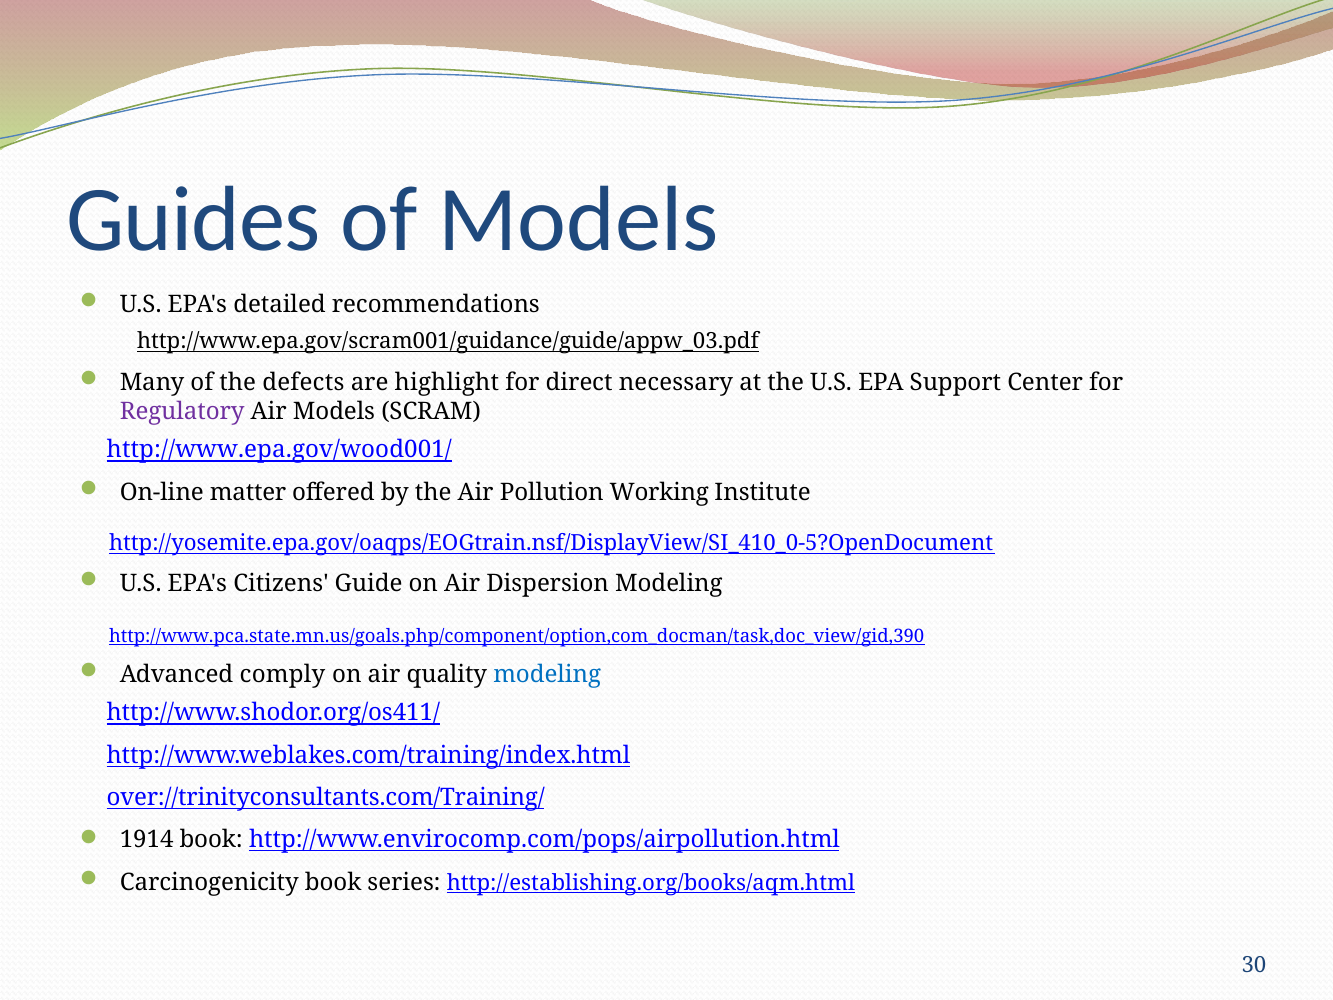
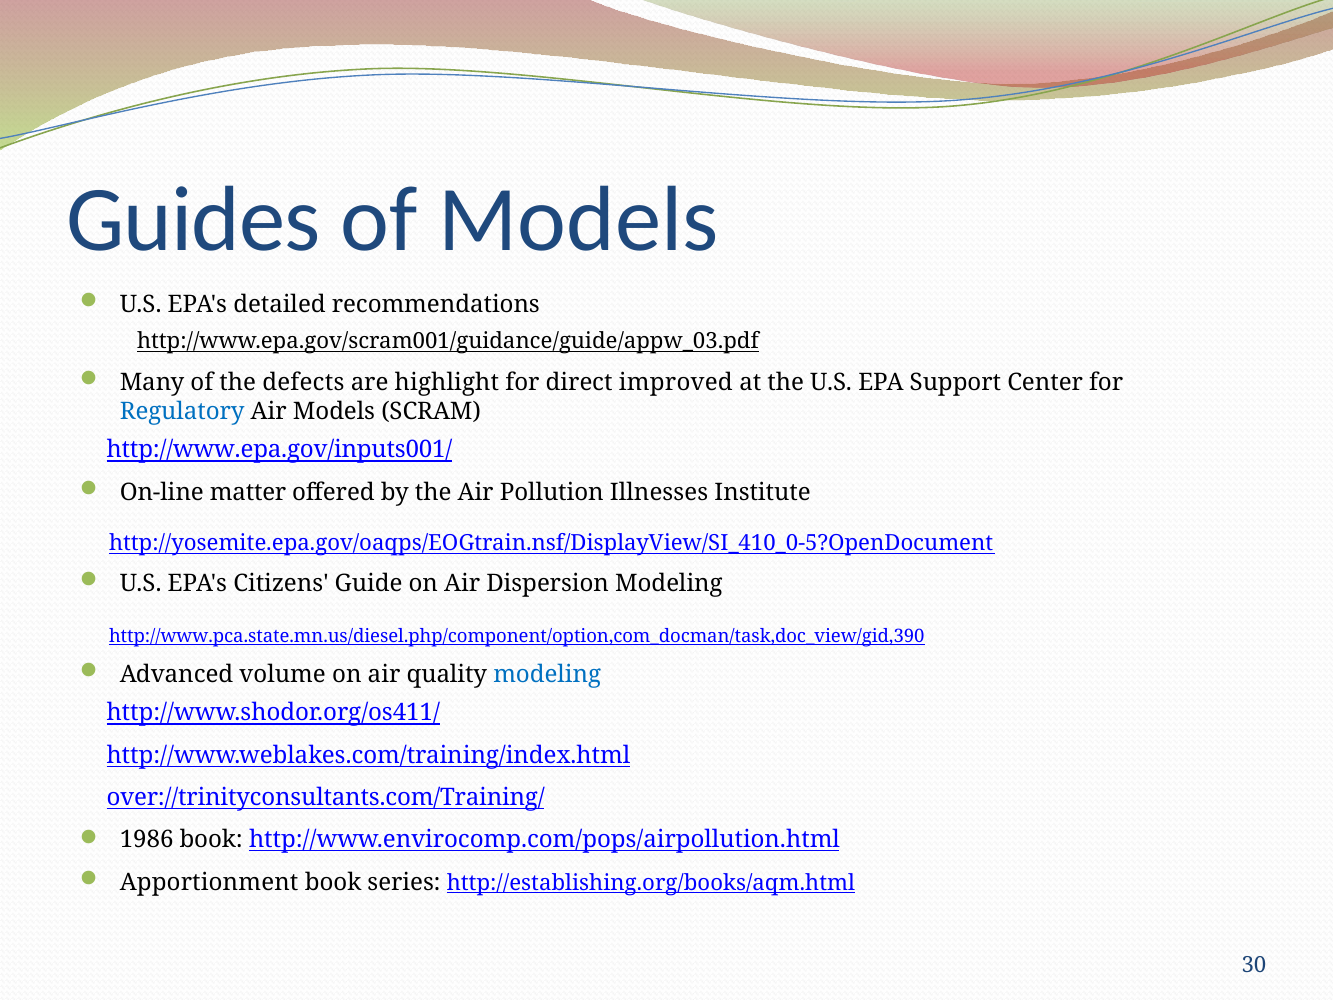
necessary: necessary -> improved (676, 382)
Regulatory colour: purple -> blue (182, 411)
http://www.epa.gov/wood001/: http://www.epa.gov/wood001/ -> http://www.epa.gov/inputs001/ (279, 450)
Working: Working -> Illnesses (659, 492)
http://www.pca.state.mn.us/goals.php/component/option,com_docman/task,doc_view/gid,390: http://www.pca.state.mn.us/goals.php/component/option,com_docman/task,doc_view/gid,390 -> http://www.pca.state.mn.us/diesel.php/component/option,com_docman/task,doc_view/gid,390 (517, 636)
comply: comply -> volume (283, 674)
1914: 1914 -> 1986 (147, 840)
Carcinogenicity: Carcinogenicity -> Apportionment (209, 882)
